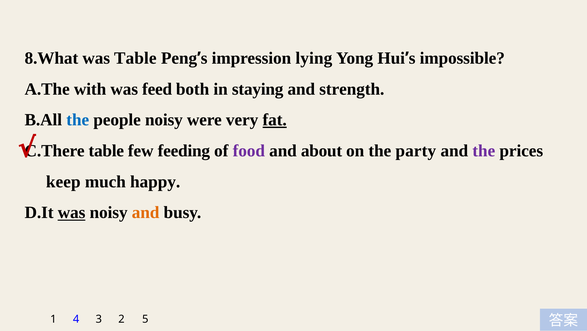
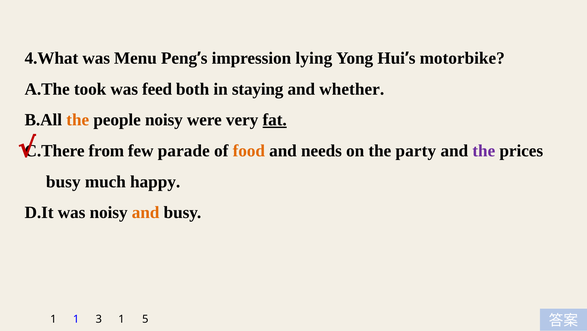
8.What: 8.What -> 4.What (51, 58)
was Table: Table -> Menu (135, 58)
impossible: impossible -> motorbike (462, 58)
with: with -> took (90, 89)
strength: strength -> whether (352, 89)
the colour: blue -> orange (78, 120)
table: table -> from (106, 151)
feeding: feeding -> parade (184, 151)
food colour: purple -> orange (249, 151)
about: about -> needs (321, 151)
keep: keep -> busy (63, 181)
was underline: present -> none (72, 212)
1 4: 4 -> 1 (76, 318)
3 2: 2 -> 1 (121, 318)
